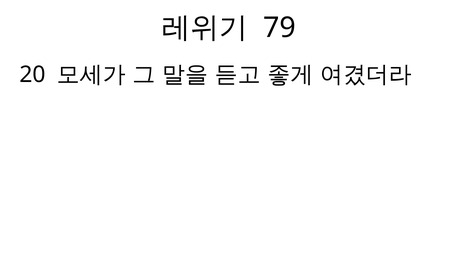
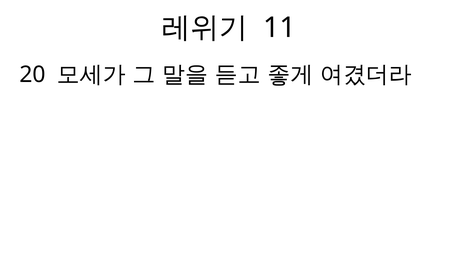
79: 79 -> 11 (280, 28)
